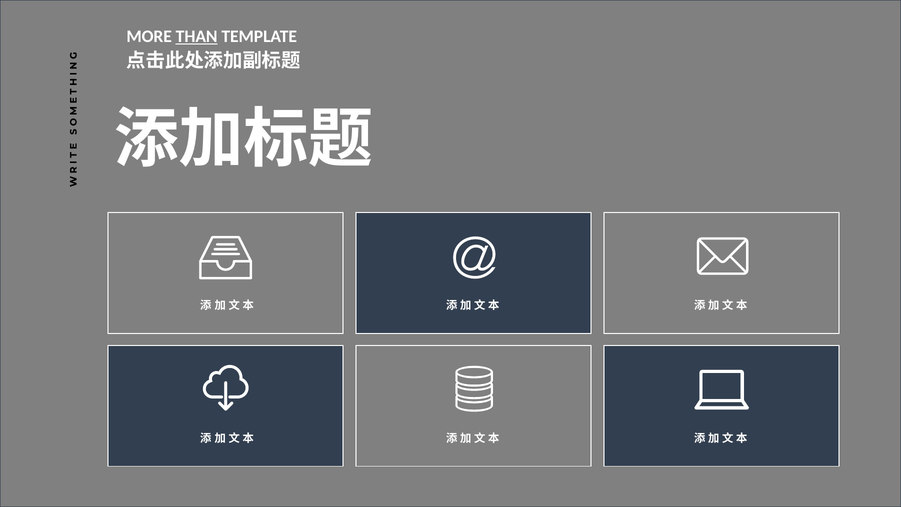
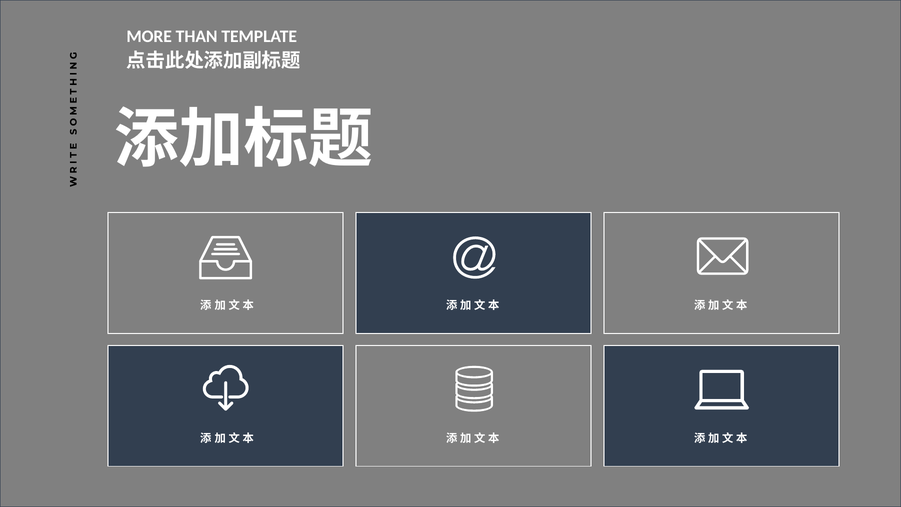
THAN underline: present -> none (197, 36)
